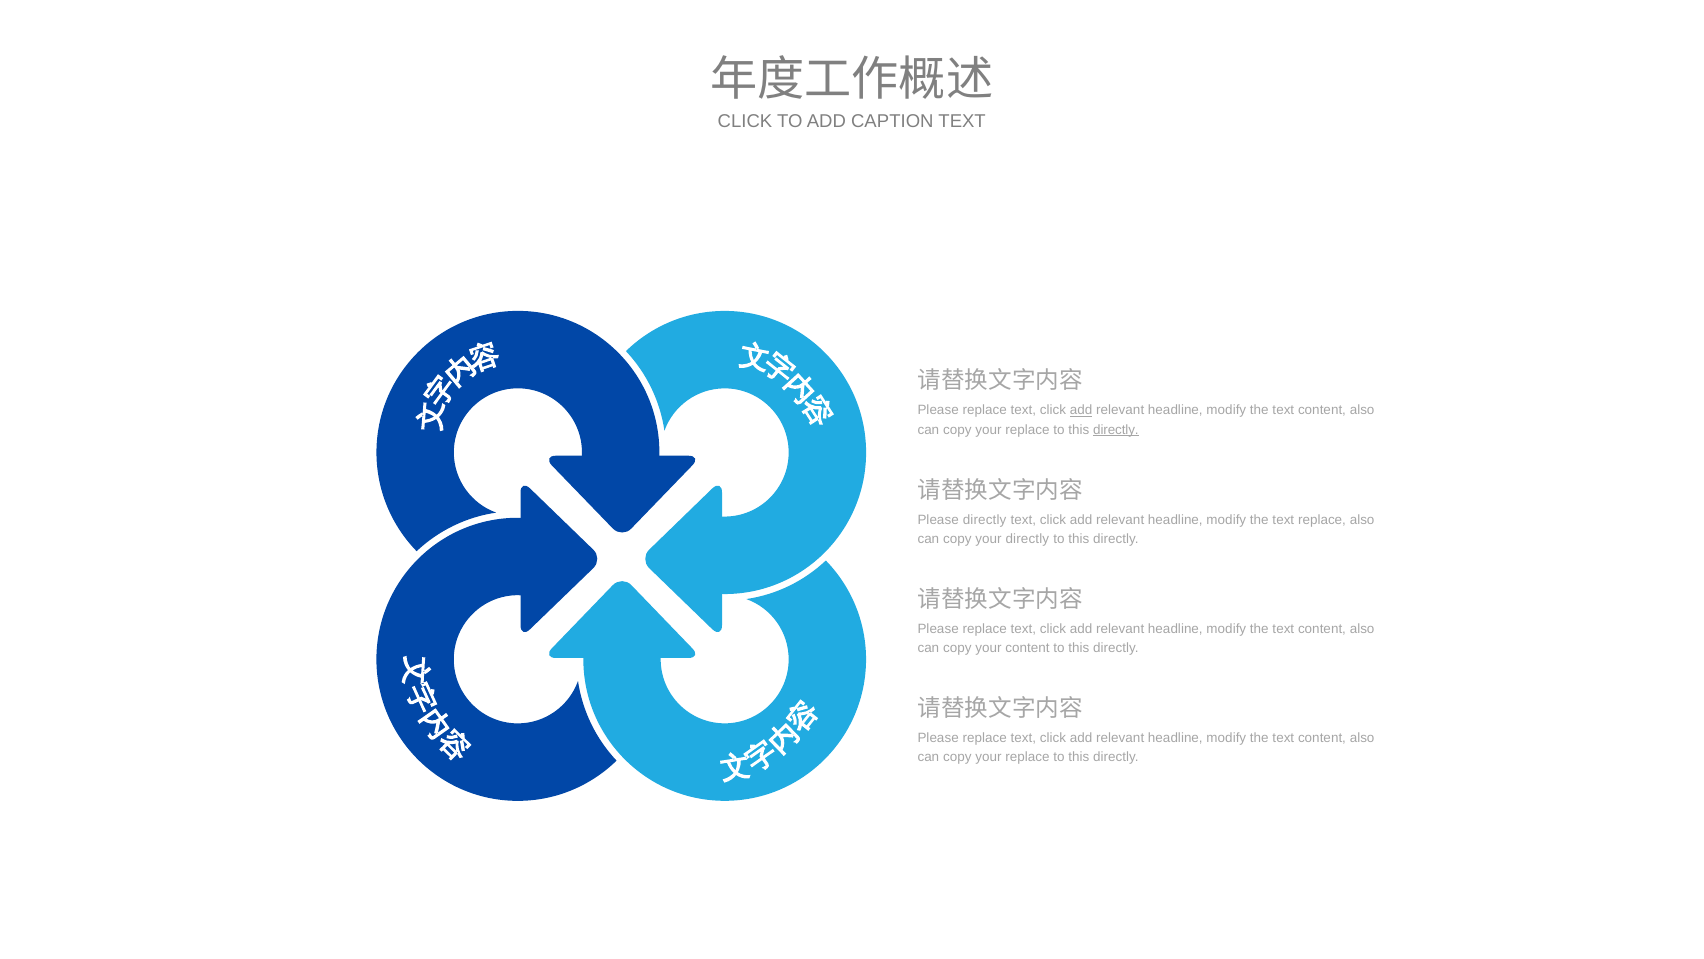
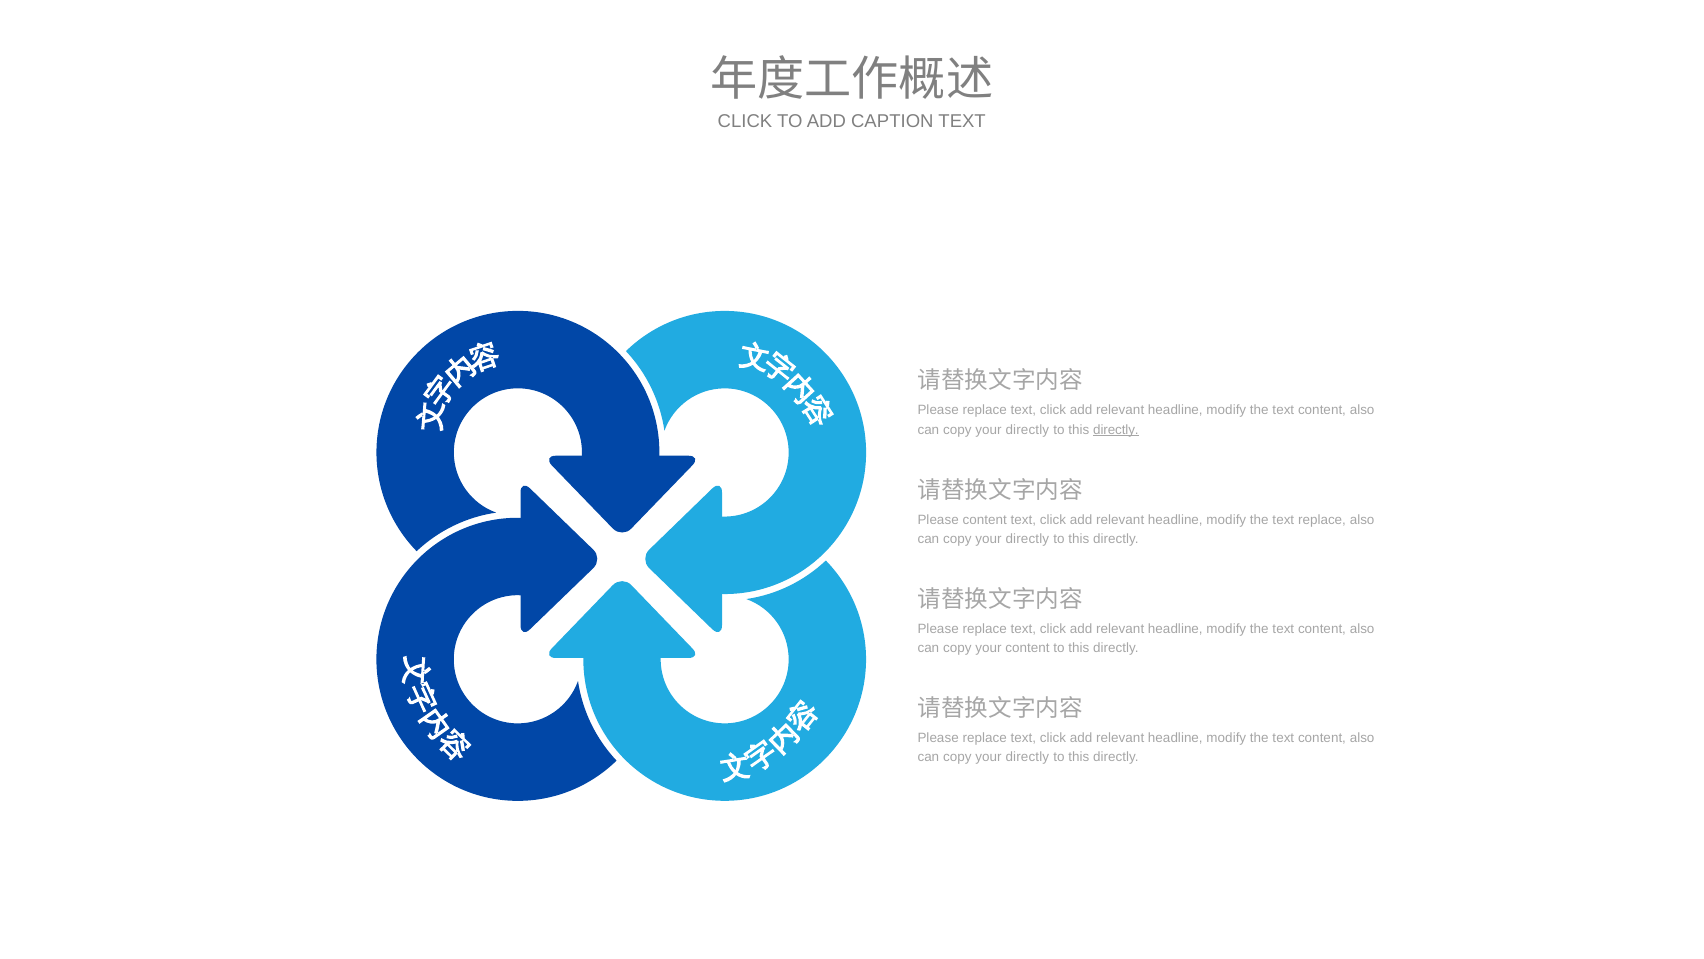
add underline: present -> none (1081, 410)
replace: replace -> directly (1027, 429)
Please directly: directly -> content (985, 519)
replace: replace -> directly (1027, 757)
